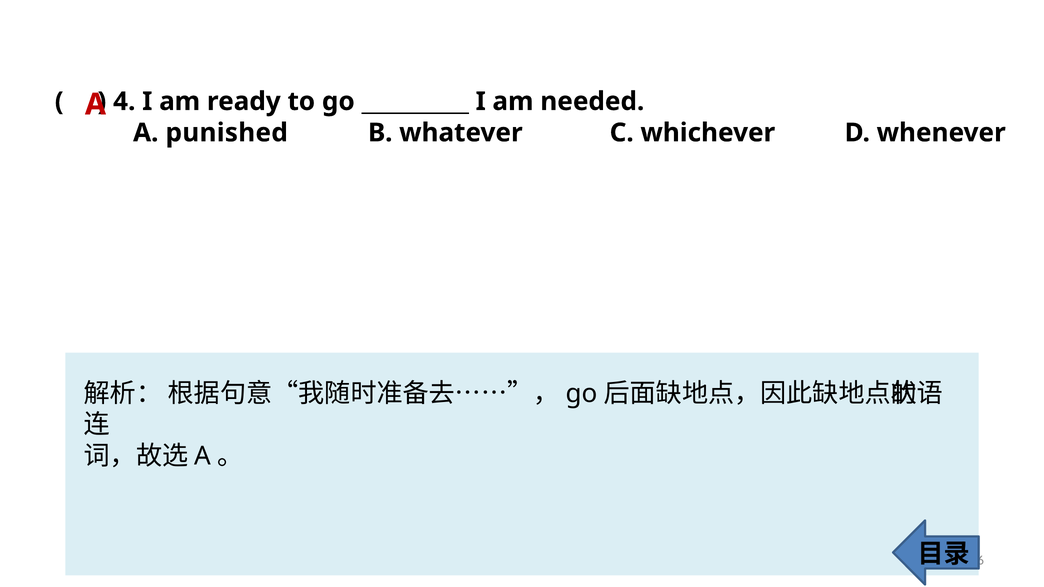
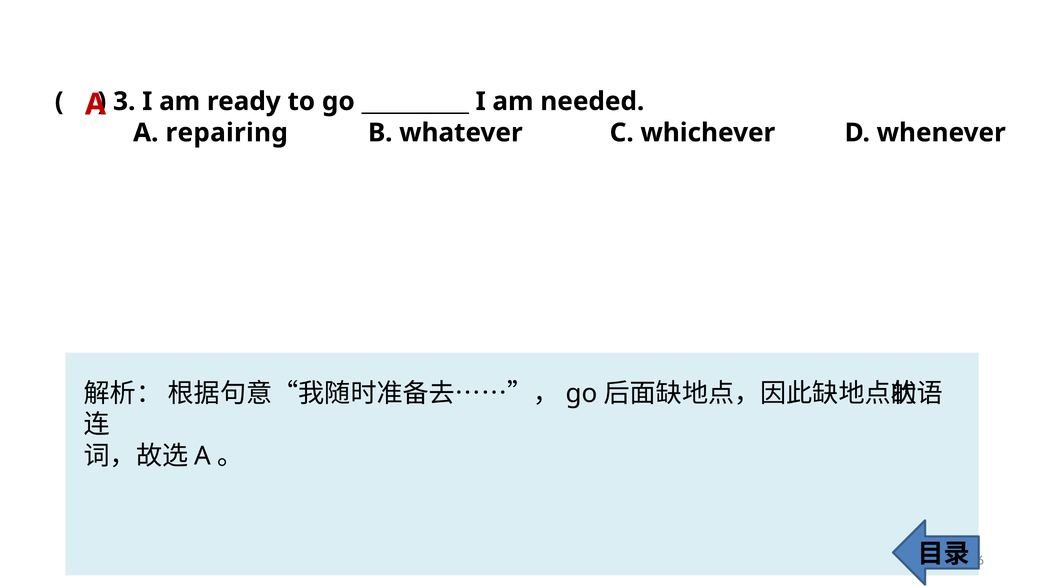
4: 4 -> 3 (124, 101)
punished: punished -> repairing (227, 133)
